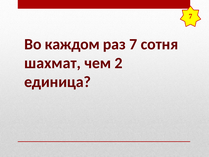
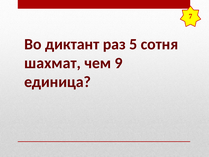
каждом: каждом -> диктант (72, 44)
раз 7: 7 -> 5 (133, 44)
2: 2 -> 9 (119, 63)
